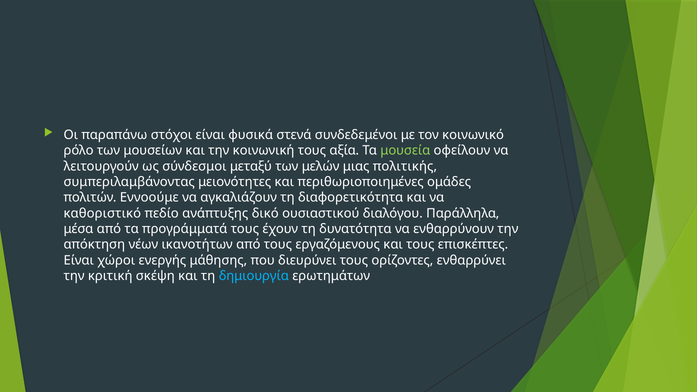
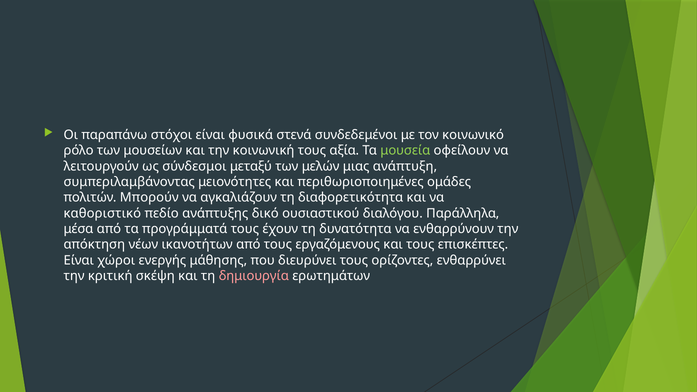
πολιτικής: πολιτικής -> ανάπτυξη (405, 166)
Εννοούμε: Εννοούμε -> Μπορούν (149, 198)
δημιουργία colour: light blue -> pink (254, 276)
